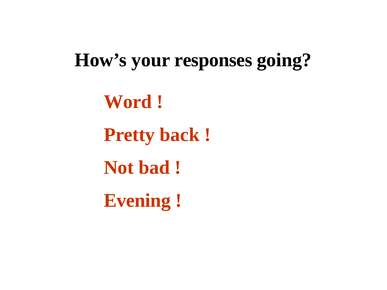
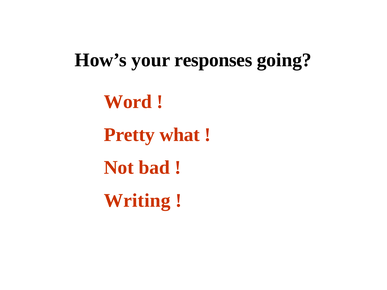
back: back -> what (180, 135)
Evening: Evening -> Writing (137, 201)
